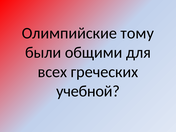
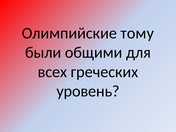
учебной: учебной -> уровень (88, 91)
